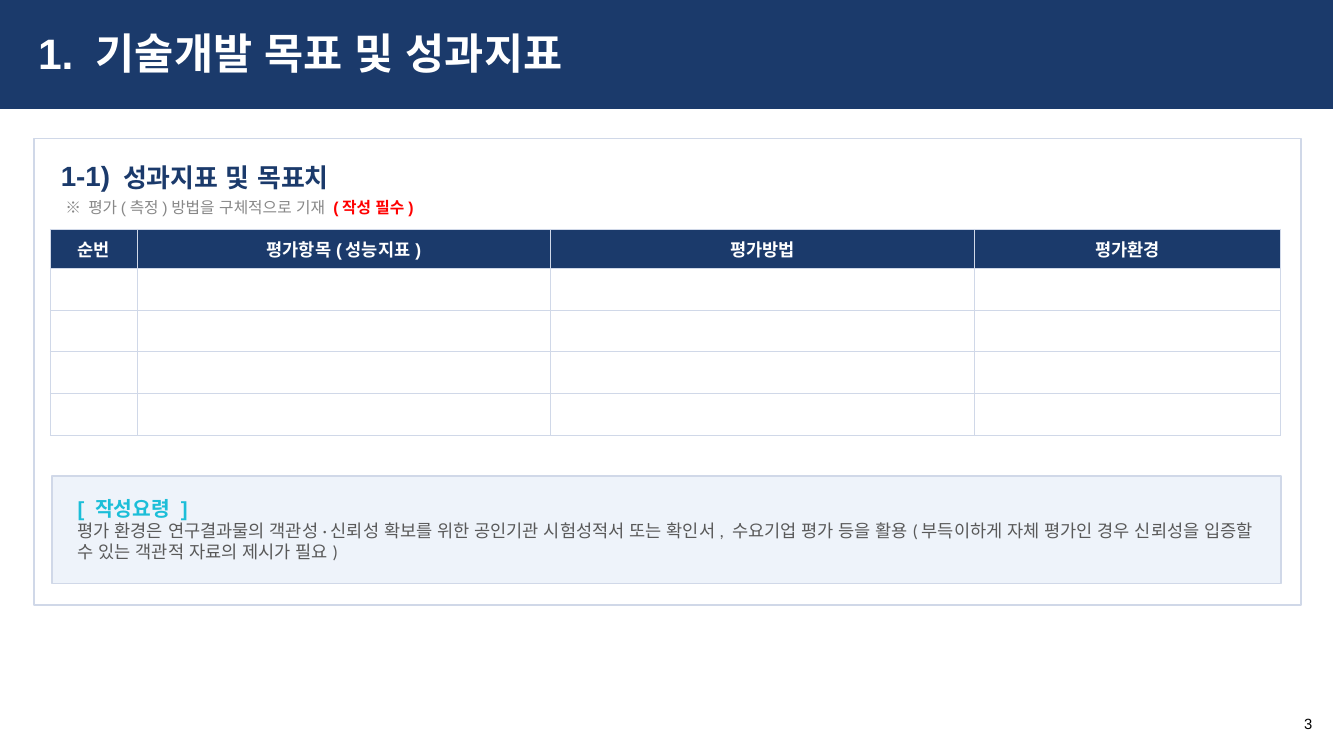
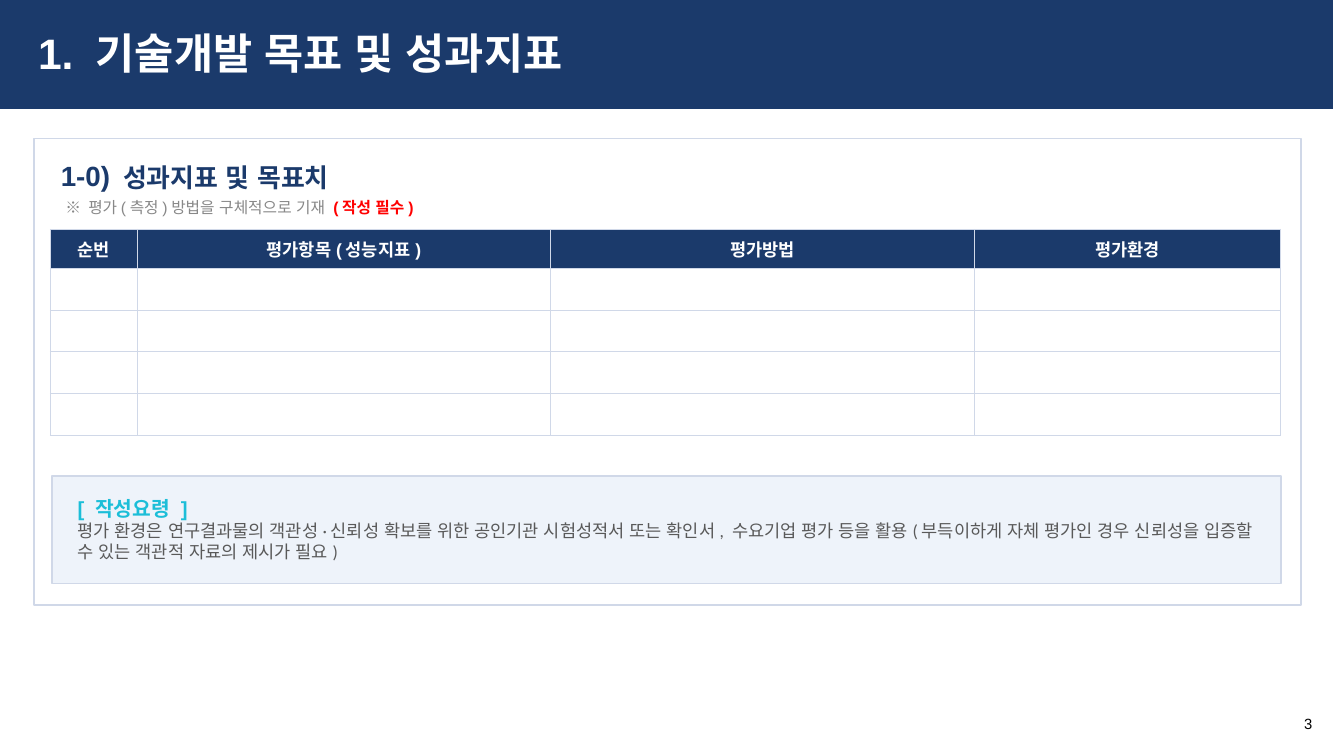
1-1: 1-1 -> 1-0 (85, 177)
